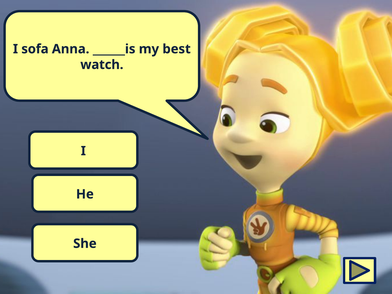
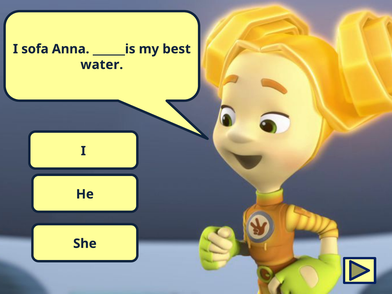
watch: watch -> water (102, 65)
